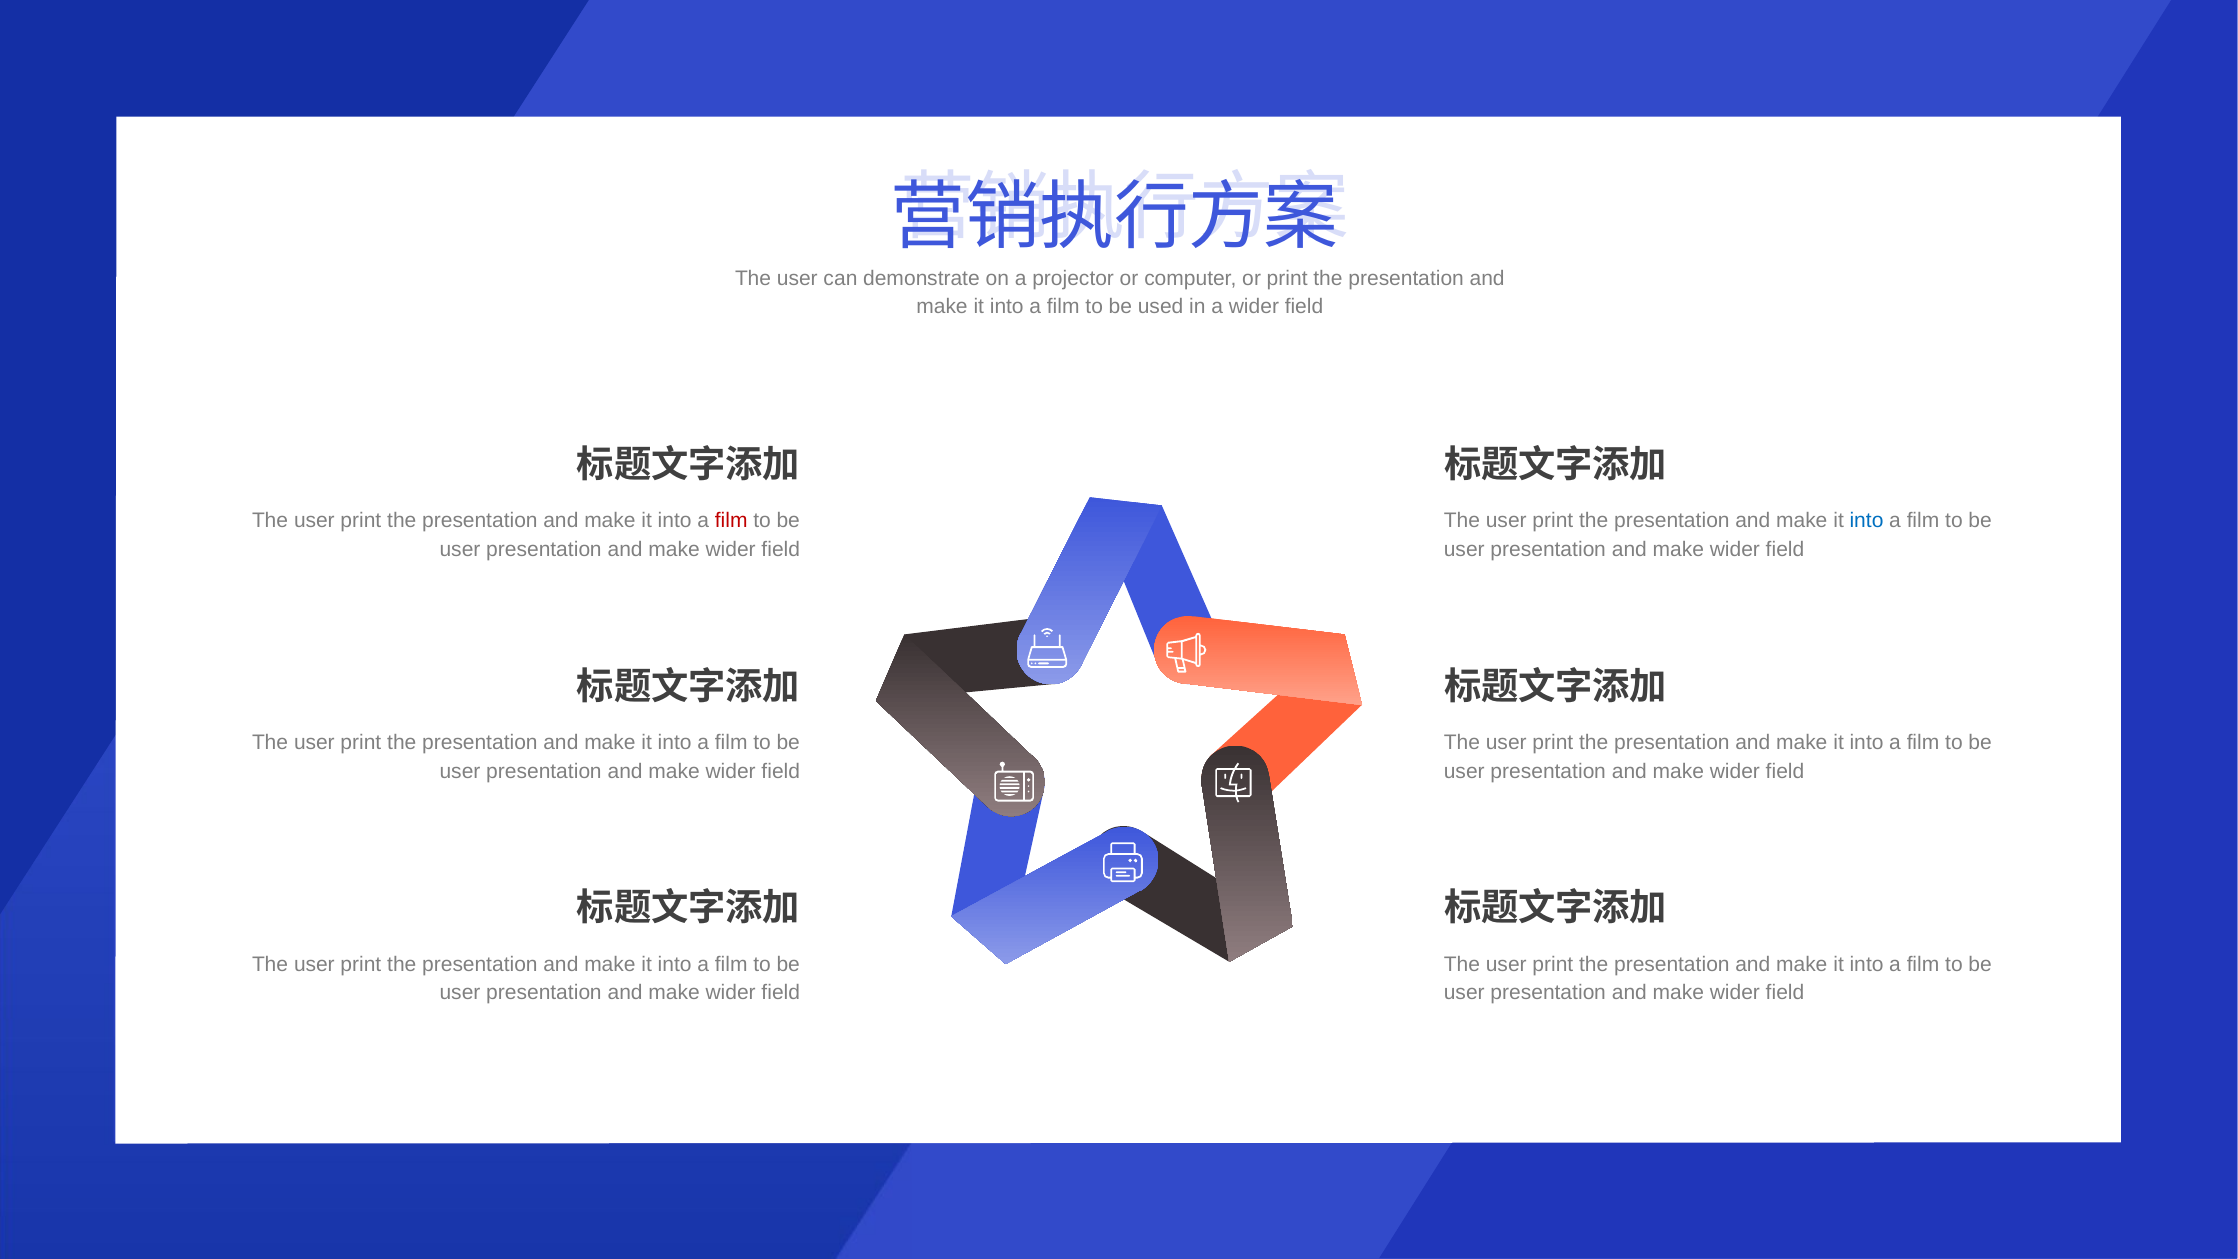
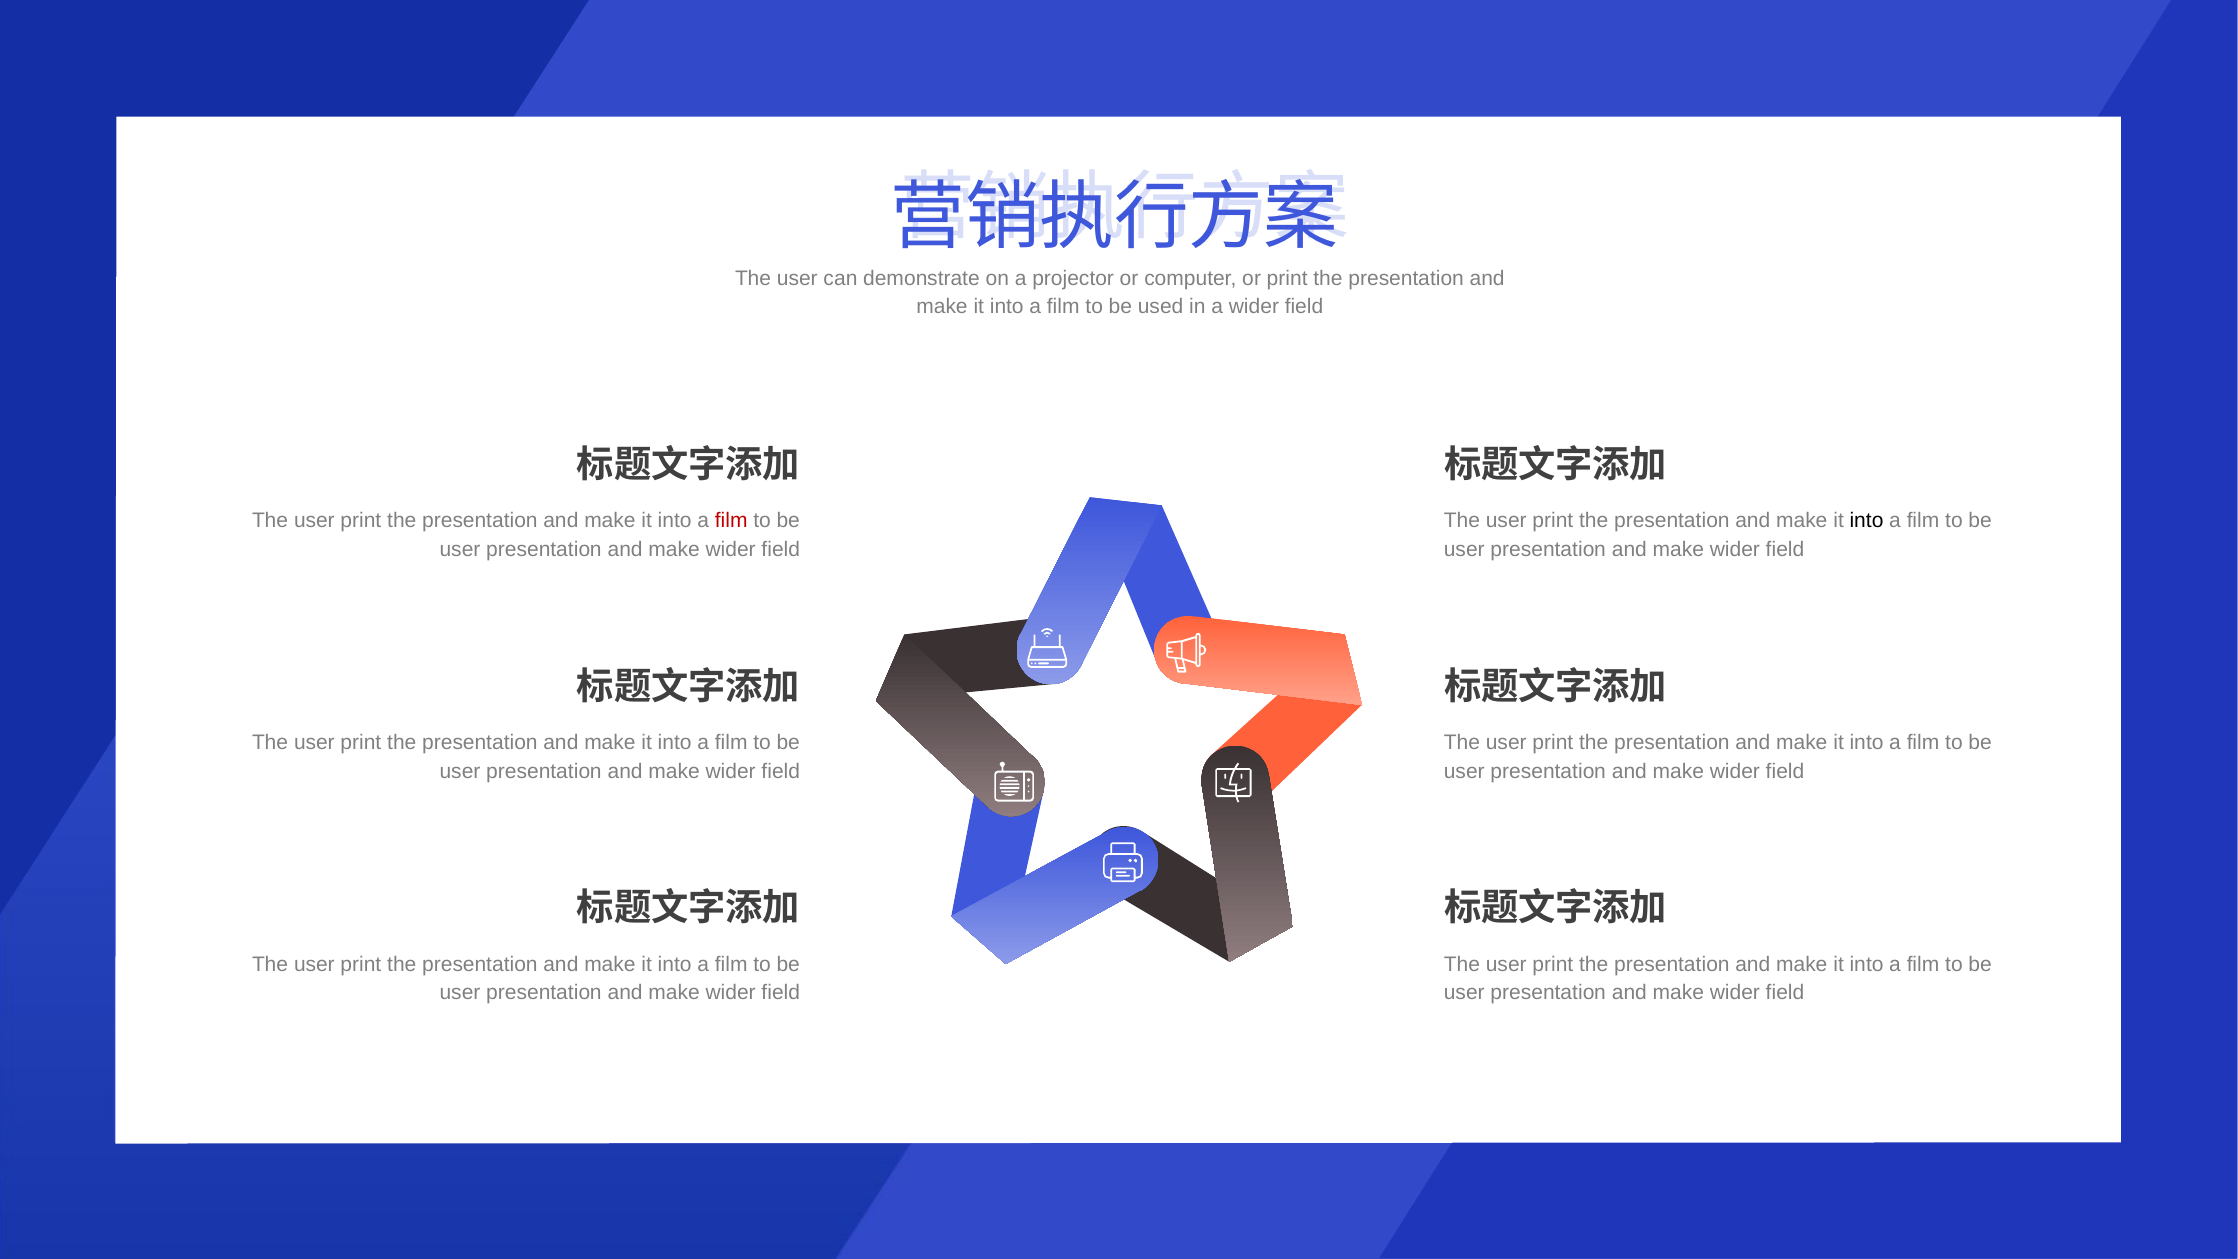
into colour: blue -> black (1867, 520)
